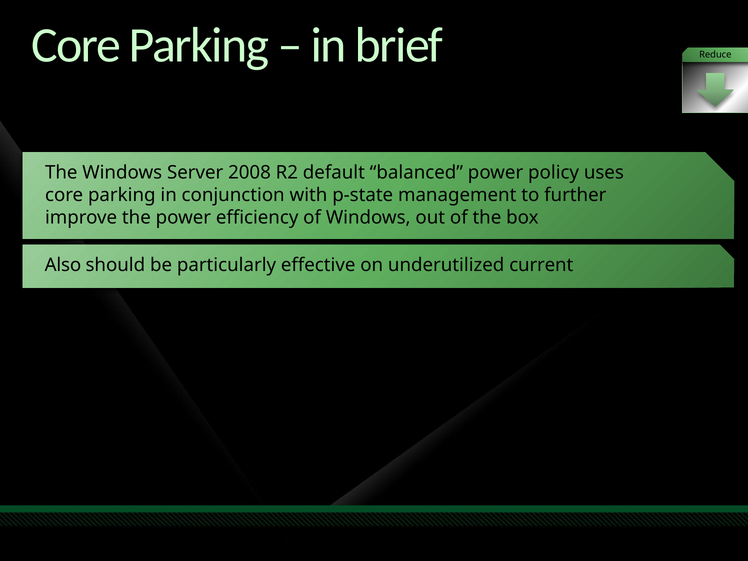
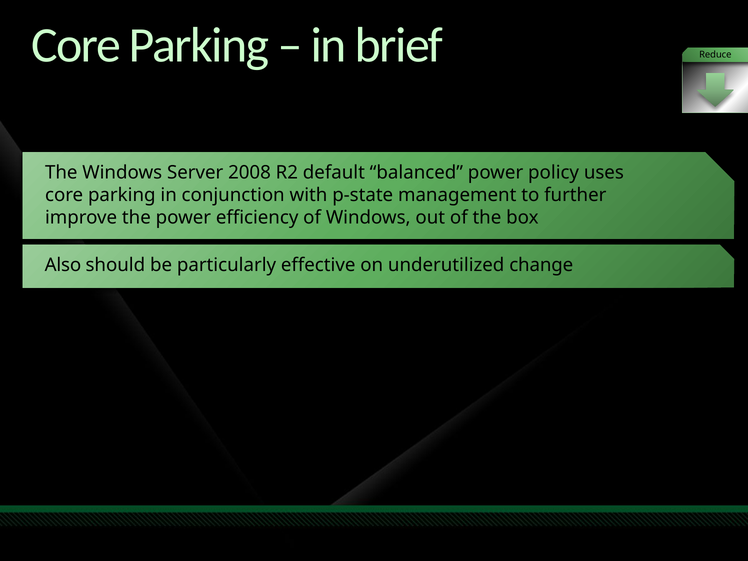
current: current -> change (541, 265)
